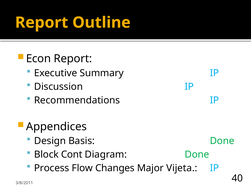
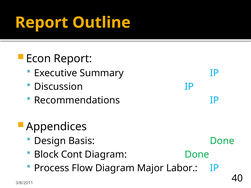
Flow Changes: Changes -> Diagram (115, 168)
Vijeta: Vijeta -> Labor (182, 168)
